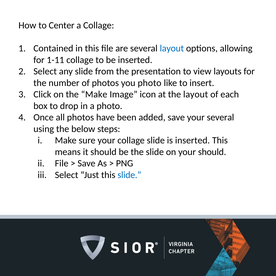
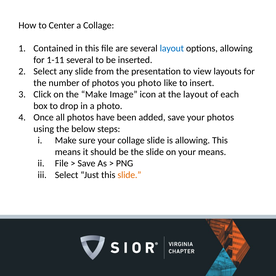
1-11 collage: collage -> several (80, 60)
your several: several -> photos (220, 117)
is inserted: inserted -> allowing (193, 140)
your should: should -> means (212, 152)
slide colour: blue -> orange (129, 175)
